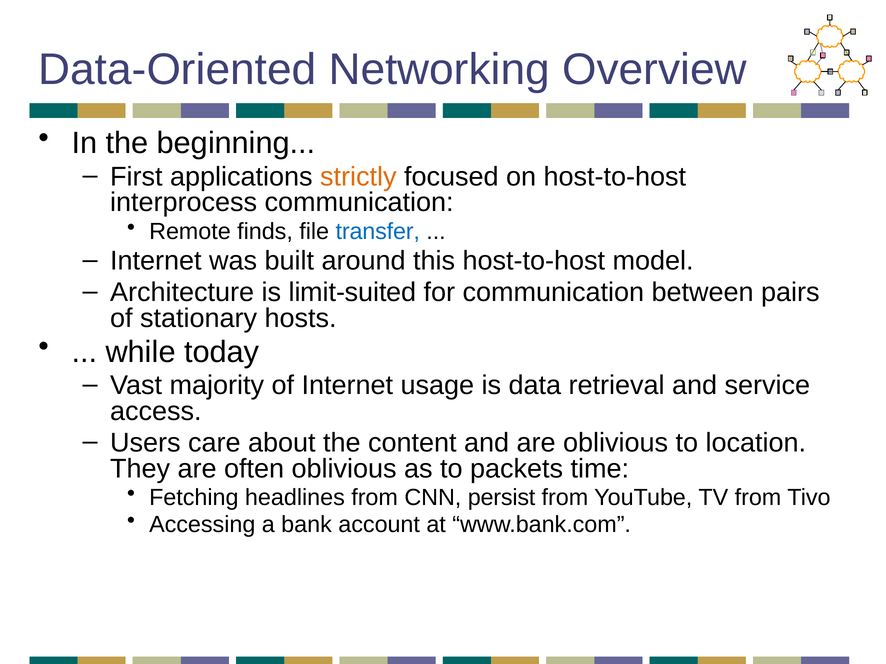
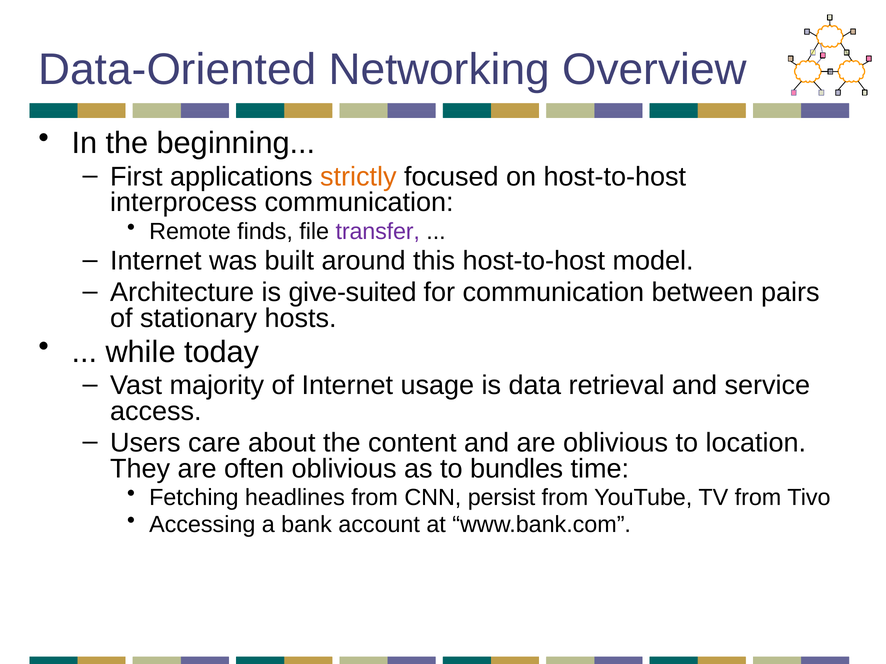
transfer colour: blue -> purple (378, 232)
limit-suited: limit-suited -> give-suited (353, 293)
packets: packets -> bundles (517, 469)
